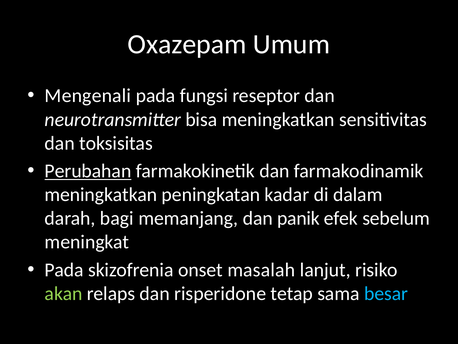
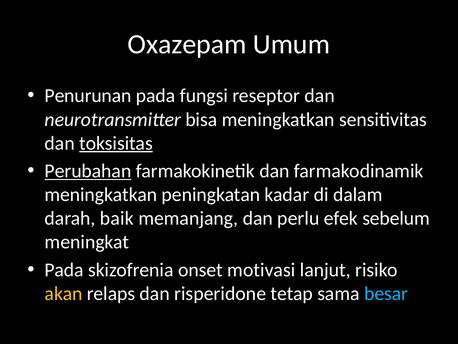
Mengenali: Mengenali -> Penurunan (88, 96)
toksisitas underline: none -> present (116, 143)
bagi: bagi -> baik (117, 218)
panik: panik -> perlu (298, 218)
masalah: masalah -> motivasi (261, 270)
akan colour: light green -> yellow (64, 293)
